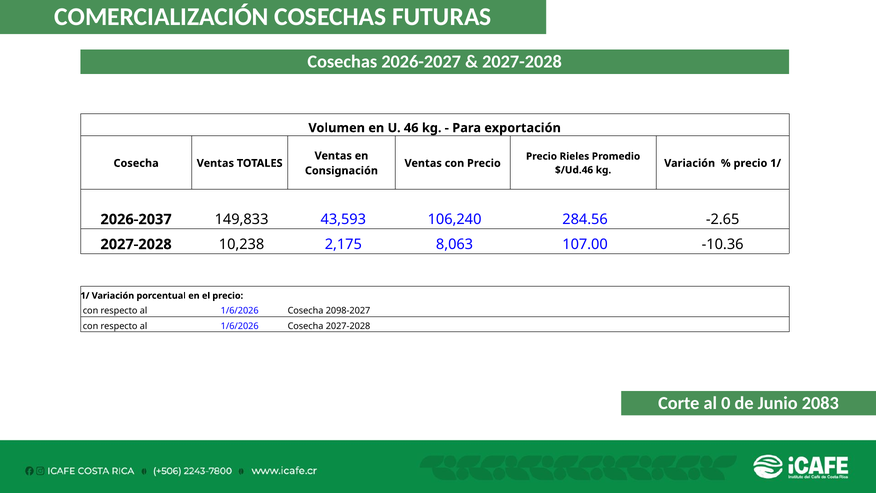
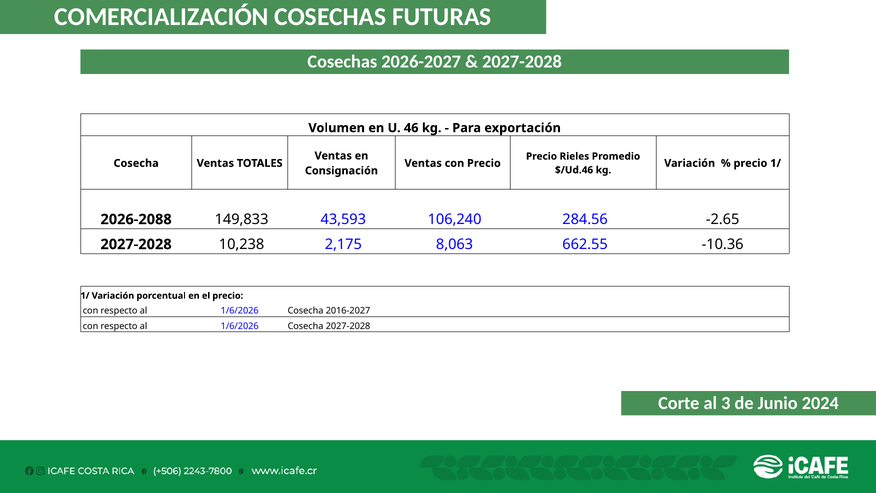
2026-2037: 2026-2037 -> 2026-2088 (136, 219)
107.00: 107.00 -> 662.55 (585, 244)
2098-2027: 2098-2027 -> 2016-2027 (348, 311)
0: 0 -> 3 (726, 403)
2083: 2083 -> 2024 (820, 403)
